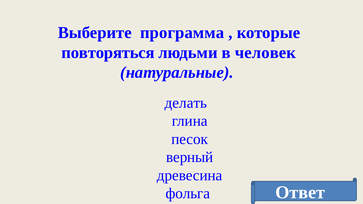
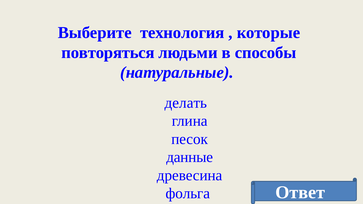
программа: программа -> технология (182, 33)
человек: человек -> способы (266, 53)
верный: верный -> данные (190, 157)
